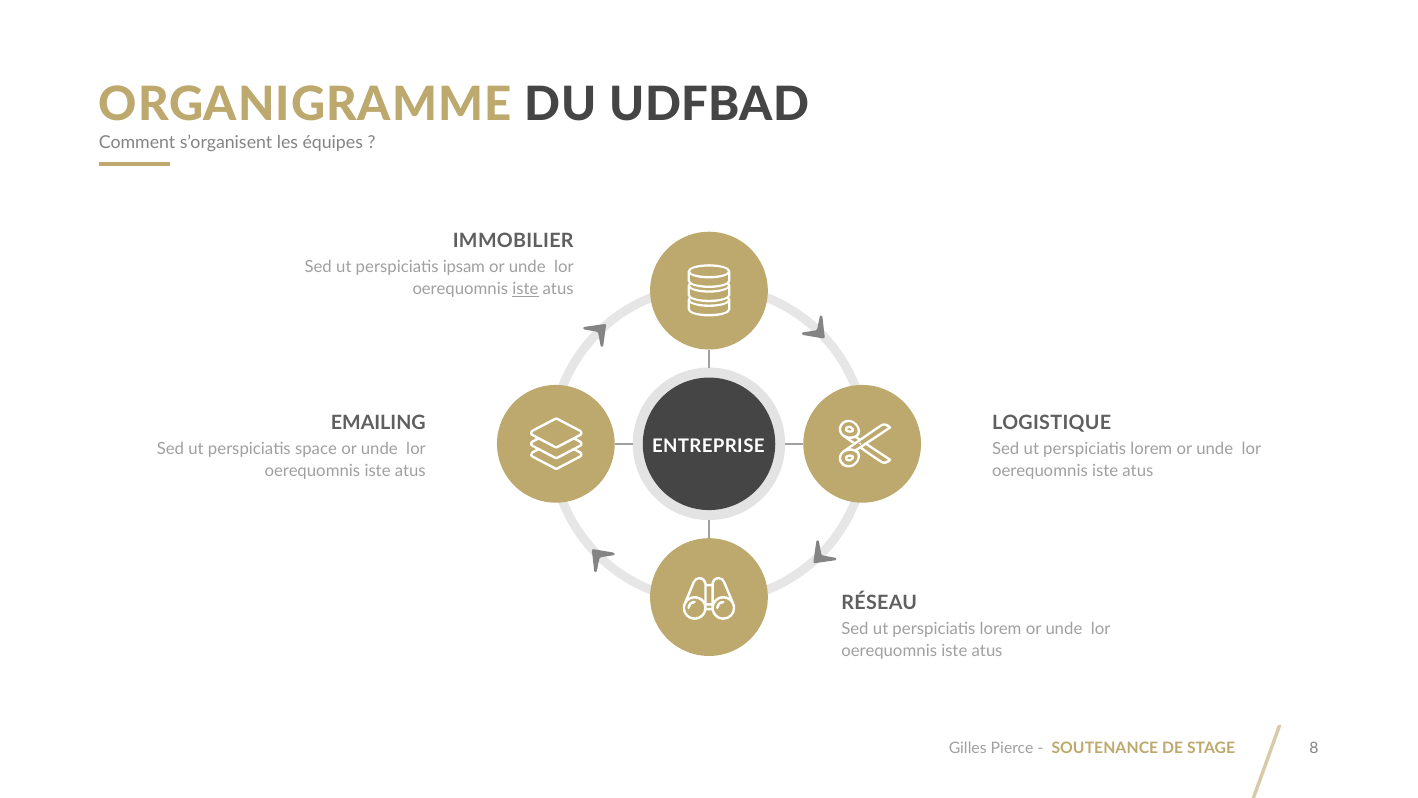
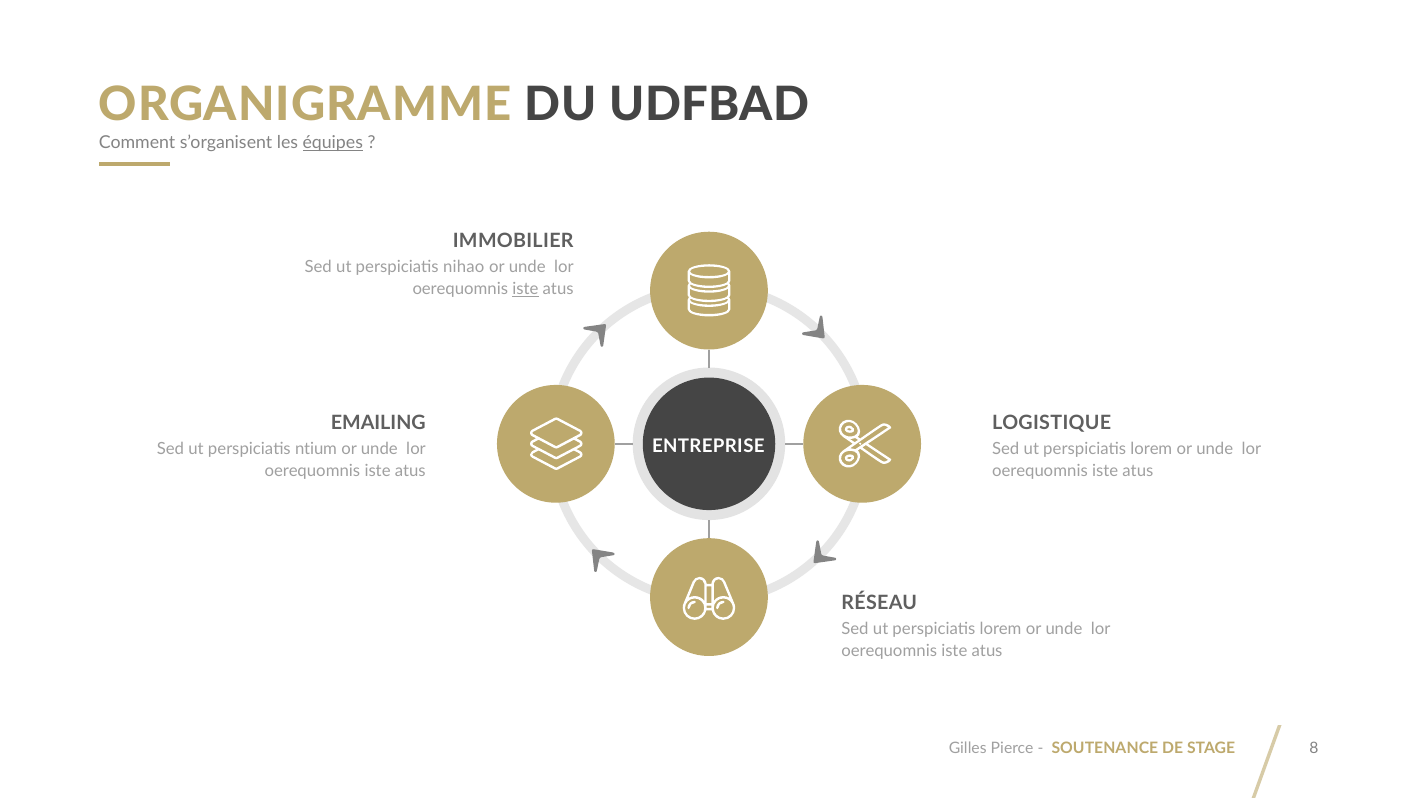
équipes underline: none -> present (333, 143)
ipsam: ipsam -> nihao (464, 267)
space: space -> ntium (316, 449)
